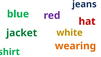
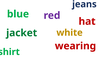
wearing colour: orange -> red (75, 46)
